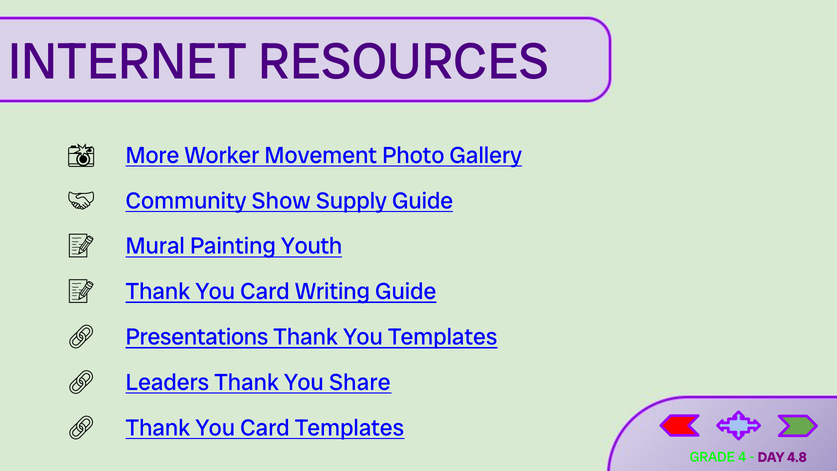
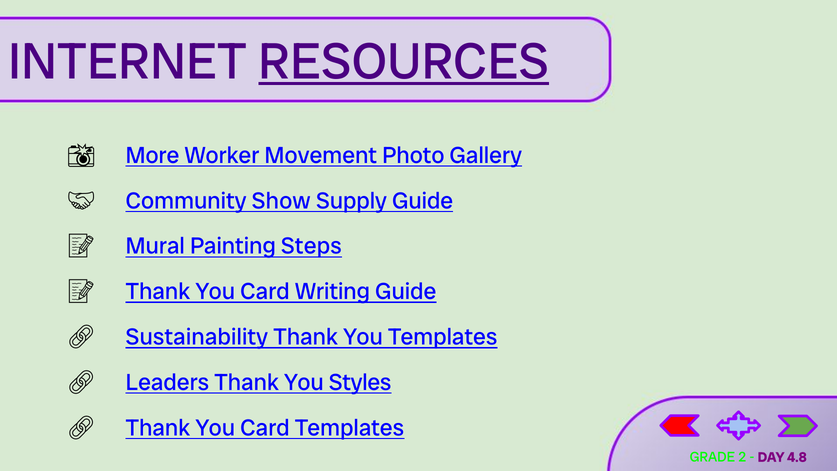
RESOURCES underline: none -> present (404, 62)
Youth: Youth -> Steps (311, 246)
Presentations: Presentations -> Sustainability (197, 337)
Share: Share -> Styles (360, 382)
4: 4 -> 2 (742, 457)
